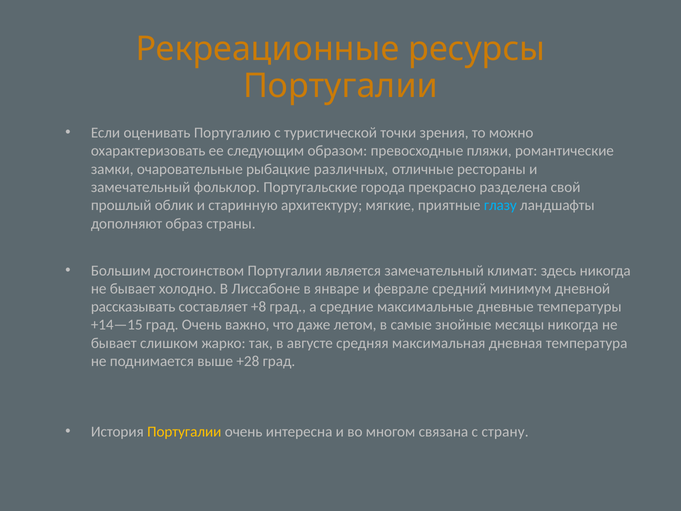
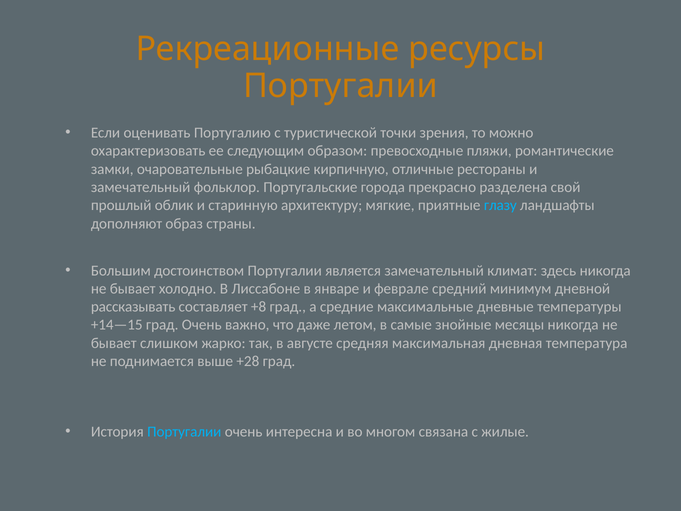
различных: различных -> кирпичную (351, 169)
Португалии colour: yellow -> light blue (184, 432)
страну: страну -> жилые (505, 432)
